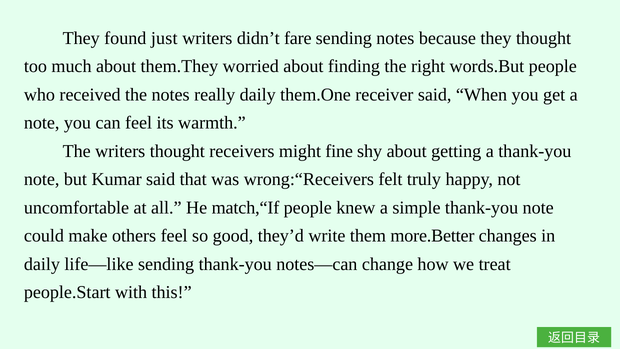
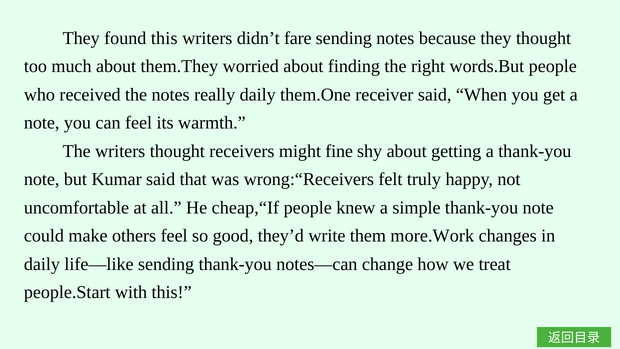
found just: just -> this (164, 38)
match,“If: match,“If -> cheap,“If (245, 207)
more.Better: more.Better -> more.Work (432, 236)
